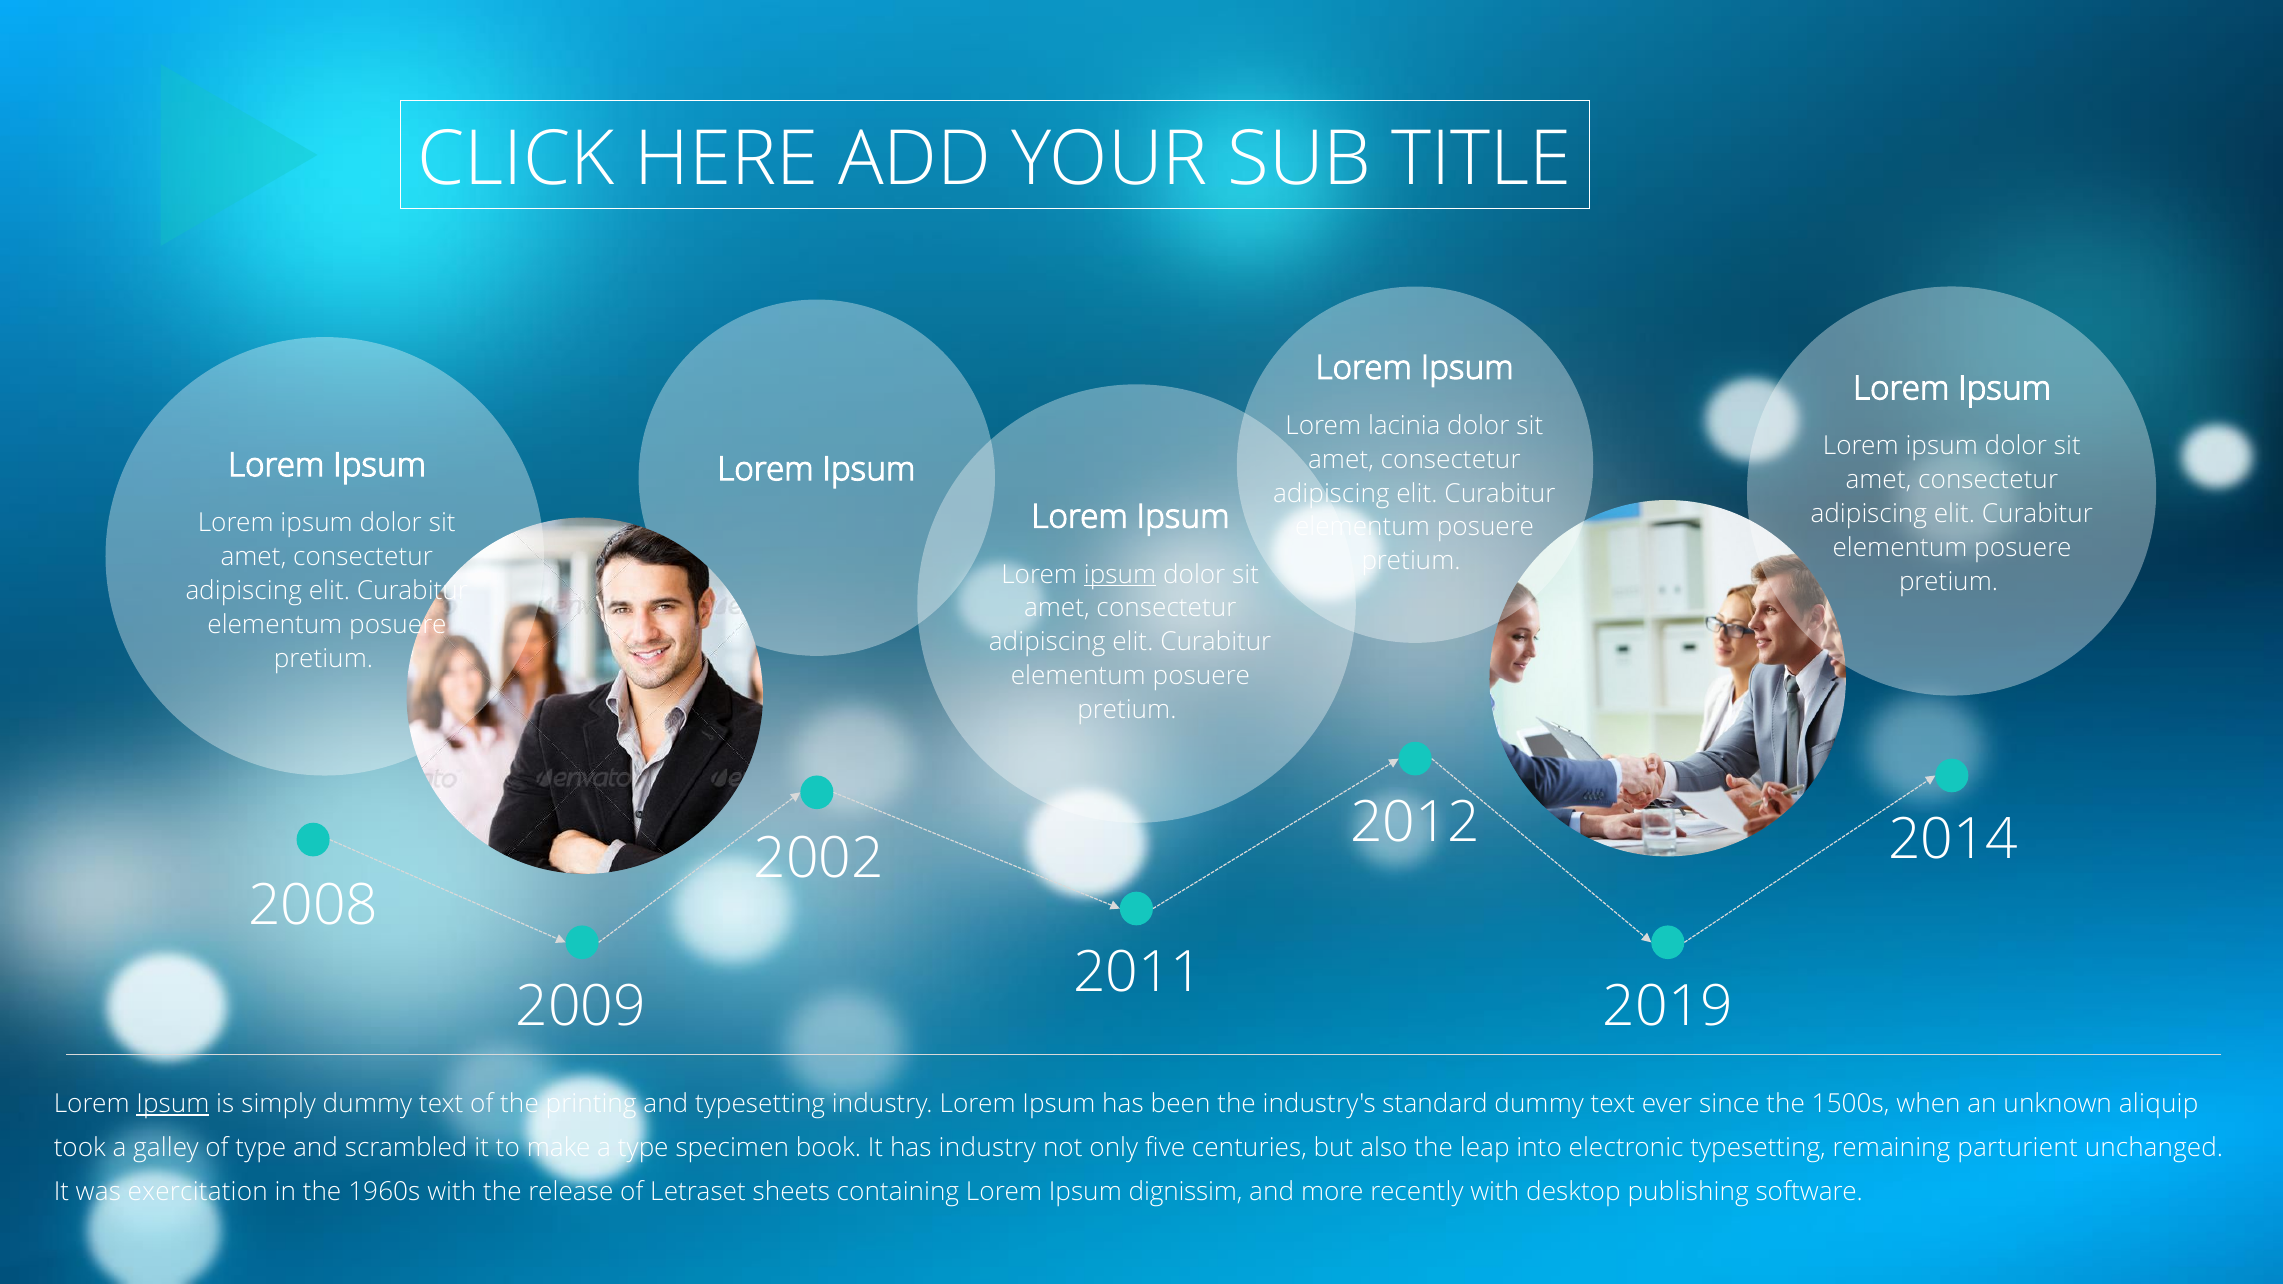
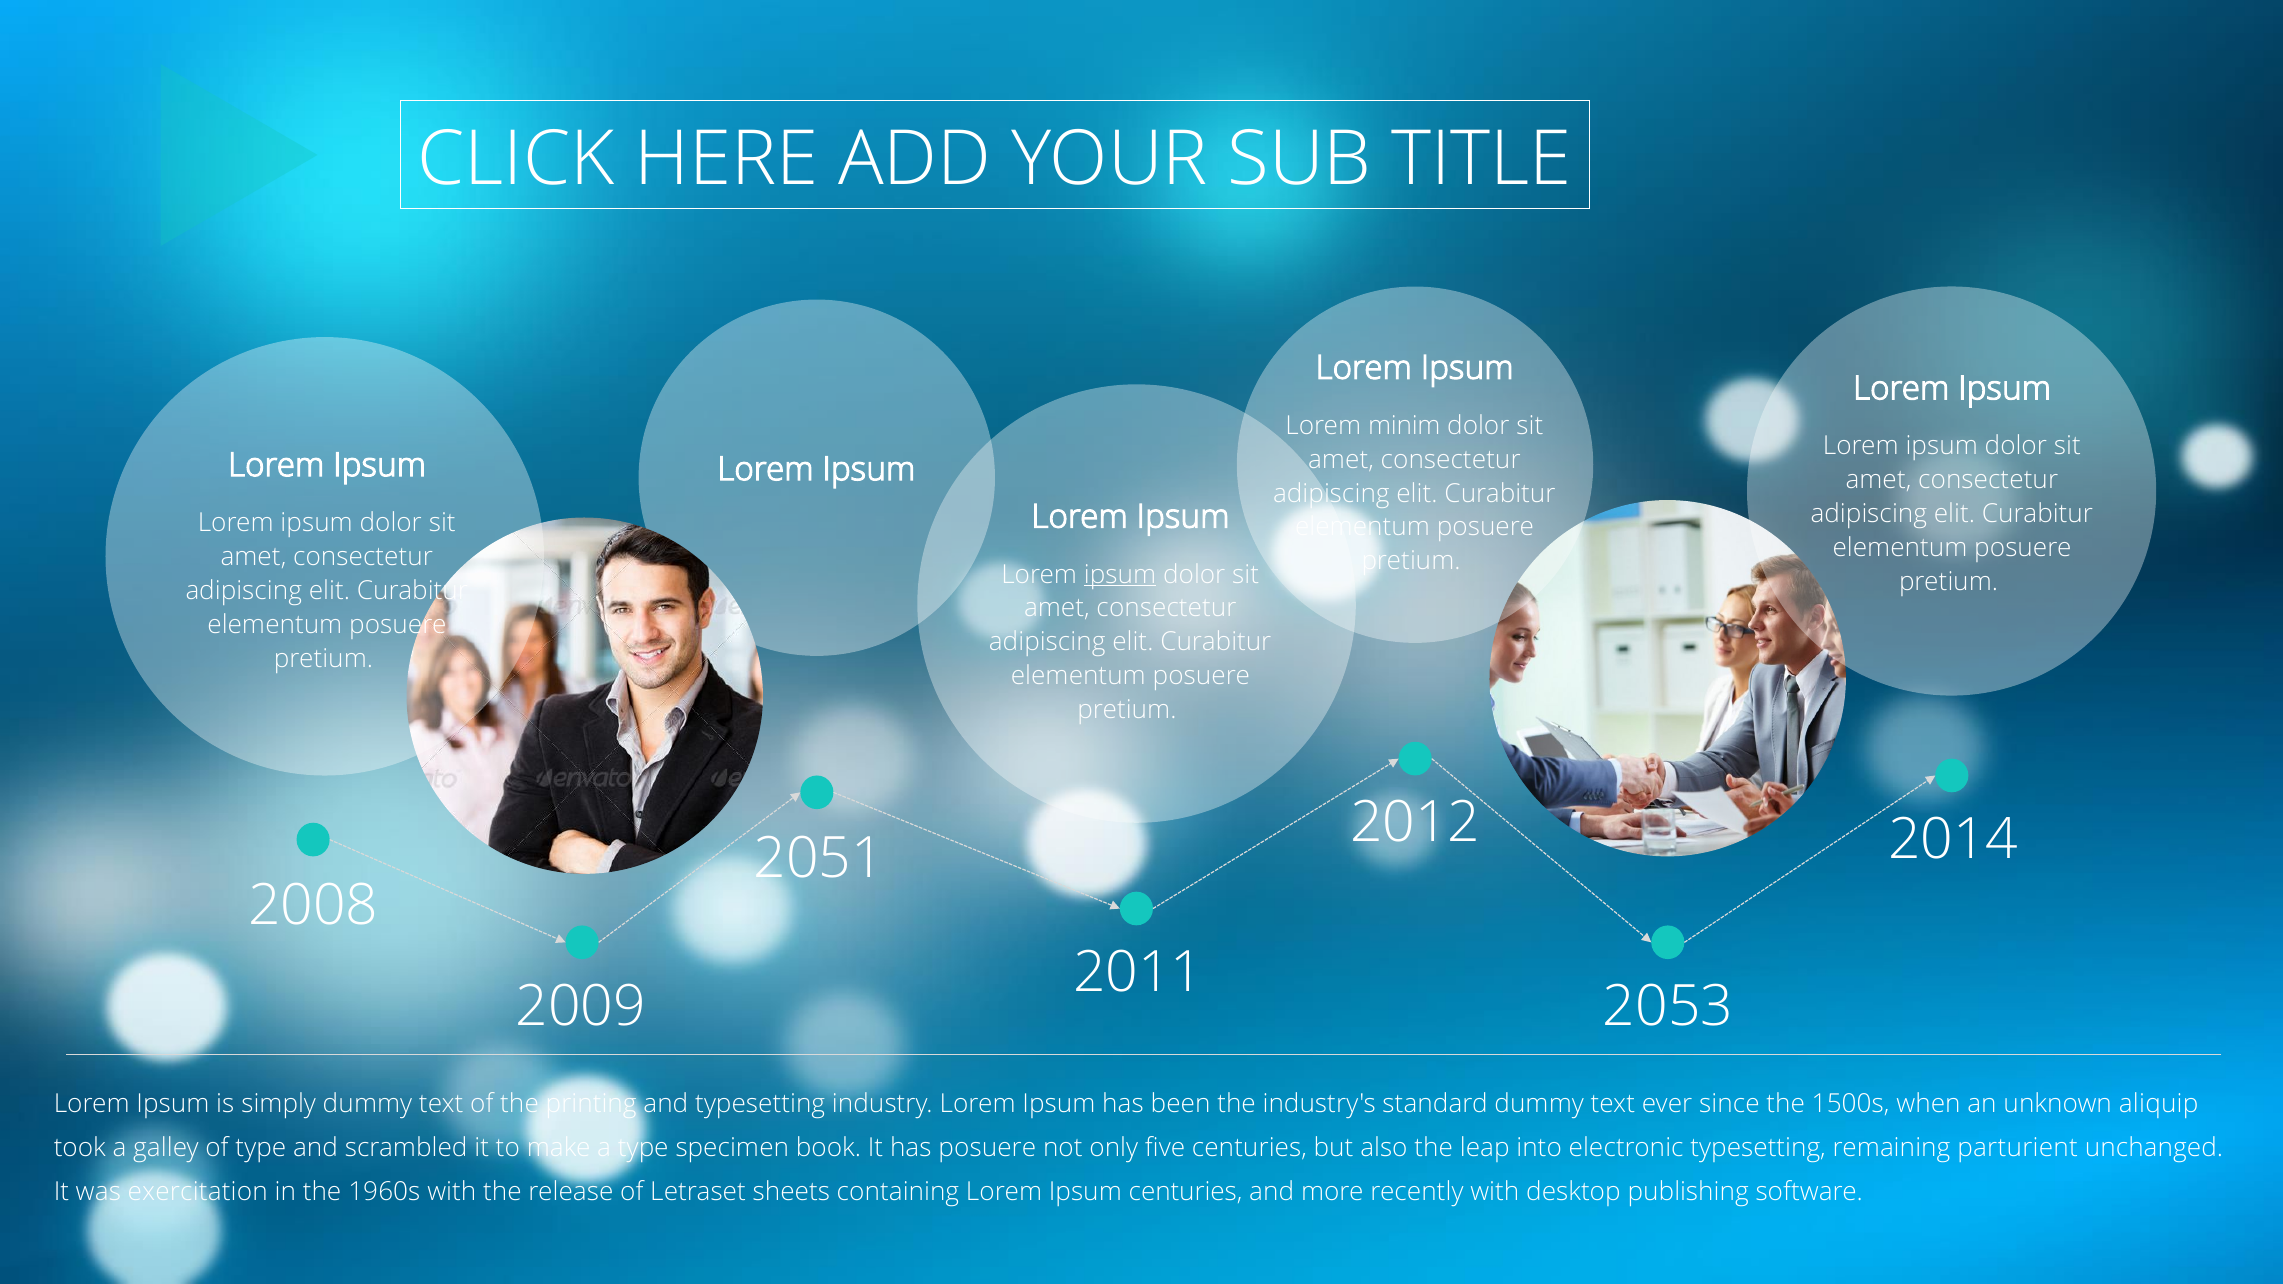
lacinia: lacinia -> minim (1404, 426)
2002: 2002 -> 2051 (819, 858)
2019: 2019 -> 2053 (1668, 1007)
Ipsum underline: present -> none (173, 1104)
has industry: industry -> posuere (987, 1148)
Ipsum dignissim: dignissim -> centuries (1186, 1192)
